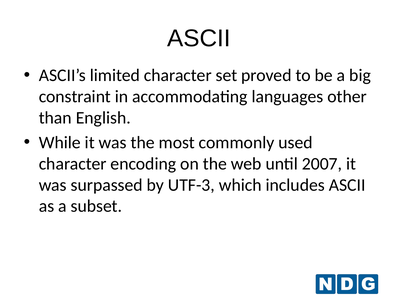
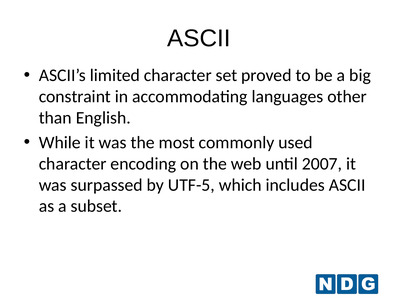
UTF-3: UTF-3 -> UTF-5 (191, 185)
